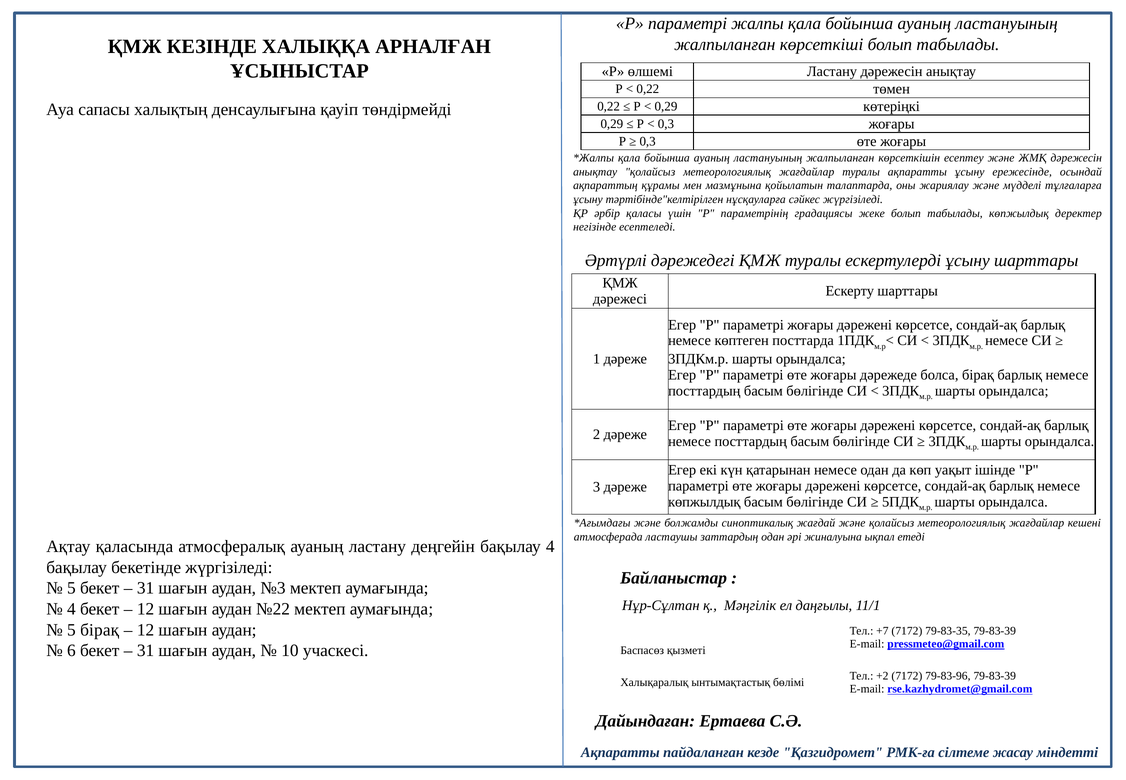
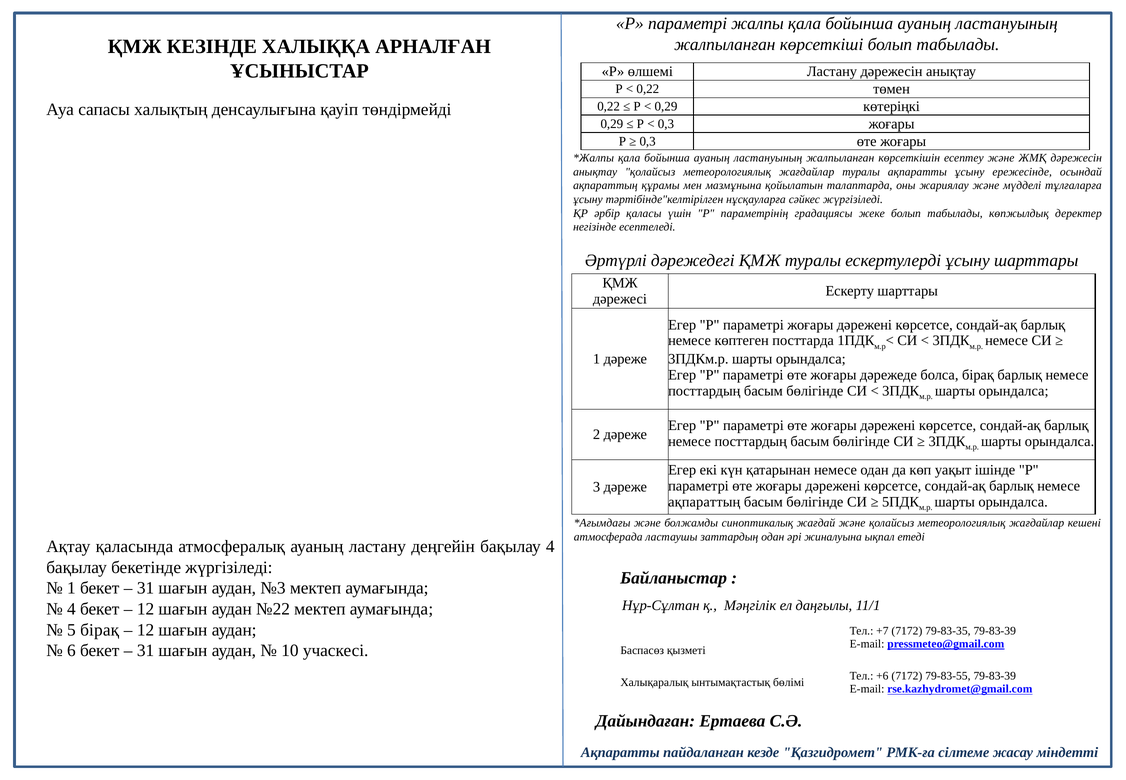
көпжылдық: көпжылдық -> ақпараттың (704, 502)
5: 5 -> 1 (71, 588)
+2: +2 -> +6 (882, 676)
79-83-96: 79-83-96 -> 79-83-55 (948, 676)
